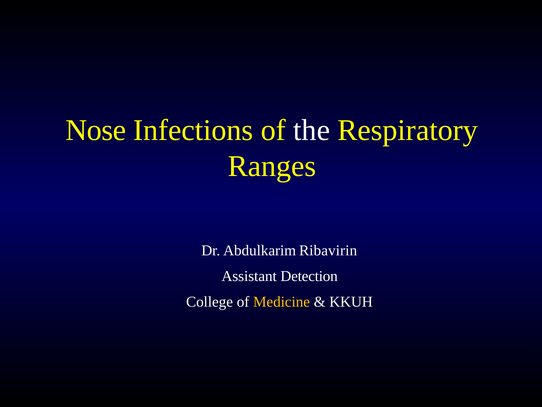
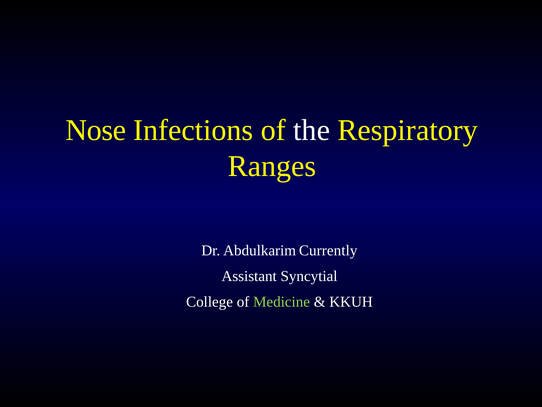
Ribavirin: Ribavirin -> Currently (328, 250)
Detection: Detection -> Syncytial (309, 276)
Medicine colour: yellow -> light green (282, 301)
